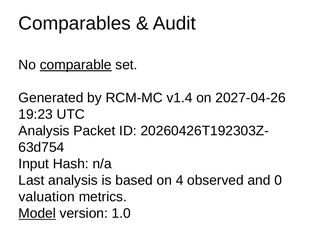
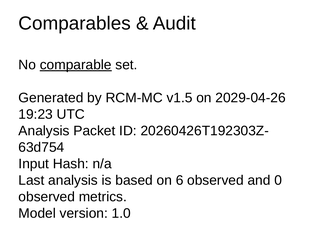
v1.4: v1.4 -> v1.5 (180, 98)
2027-04-26: 2027-04-26 -> 2029-04-26 (251, 98)
4: 4 -> 6 (180, 180)
valuation: valuation -> observed (47, 197)
Model underline: present -> none (37, 213)
